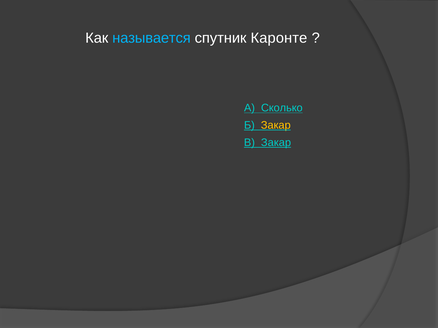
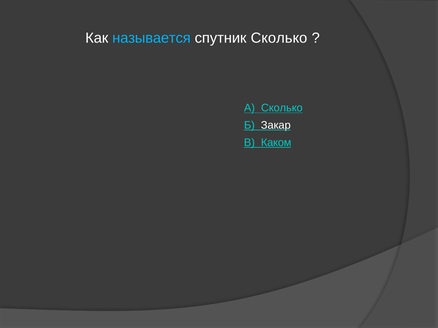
спутник Каронте: Каронте -> Сколько (279, 38)
Закар colour: yellow -> white (276, 125)
В Закар: Закар -> Каком (276, 143)
